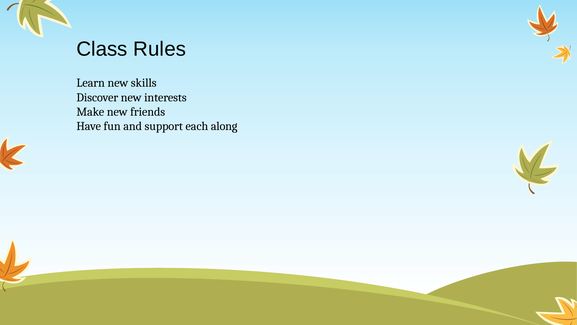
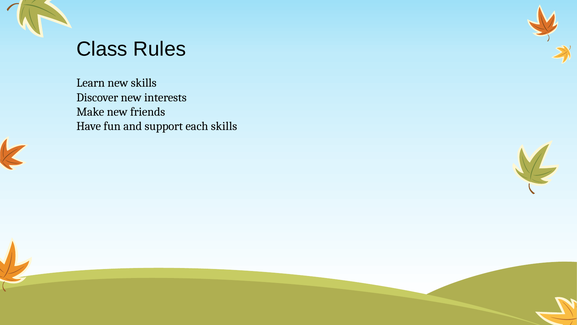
each along: along -> skills (224, 126)
